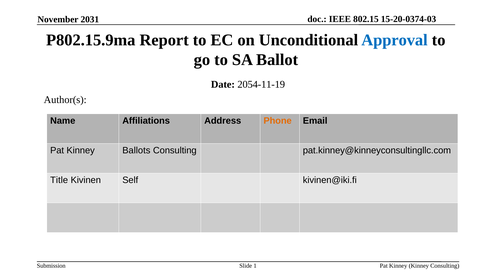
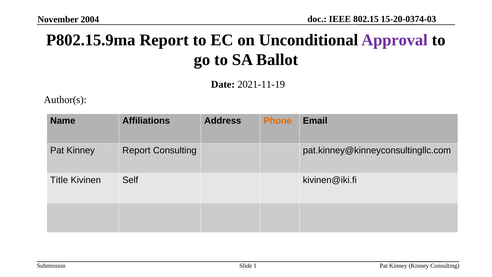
2031: 2031 -> 2004 (90, 20)
Approval colour: blue -> purple (395, 40)
2054-11-19: 2054-11-19 -> 2021-11-19 (261, 84)
Kinney Ballots: Ballots -> Report (136, 150)
